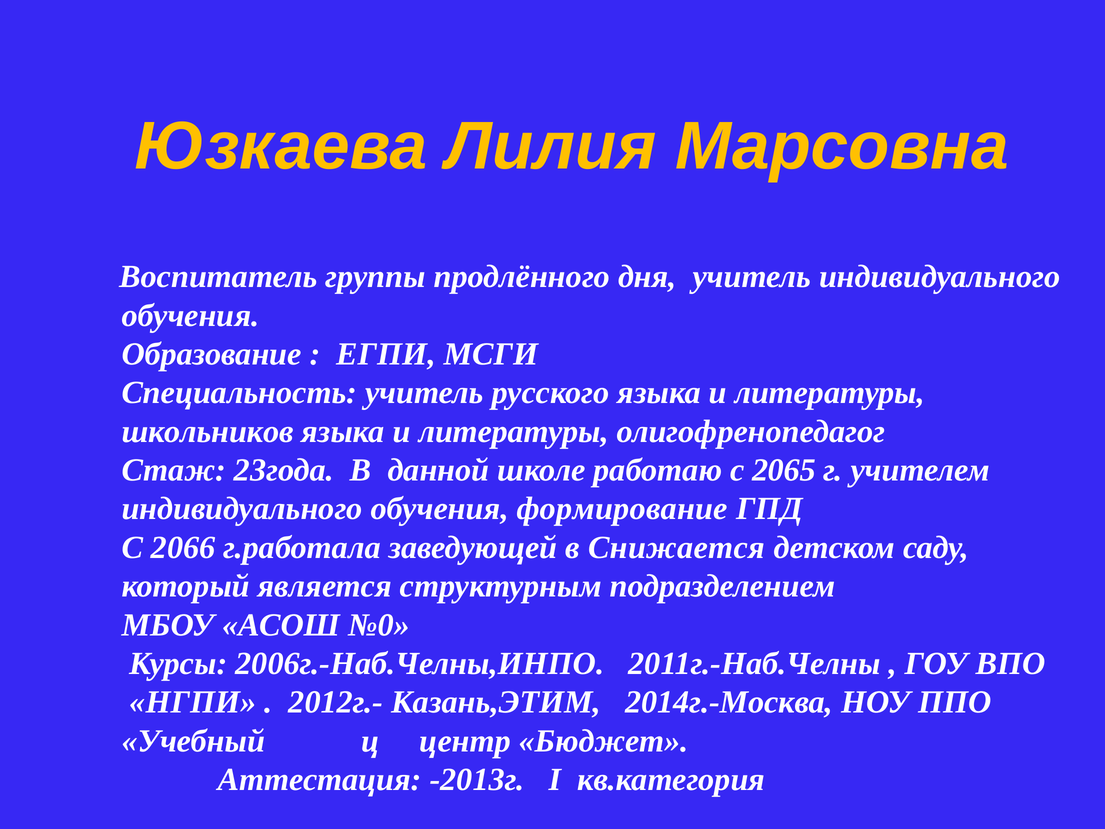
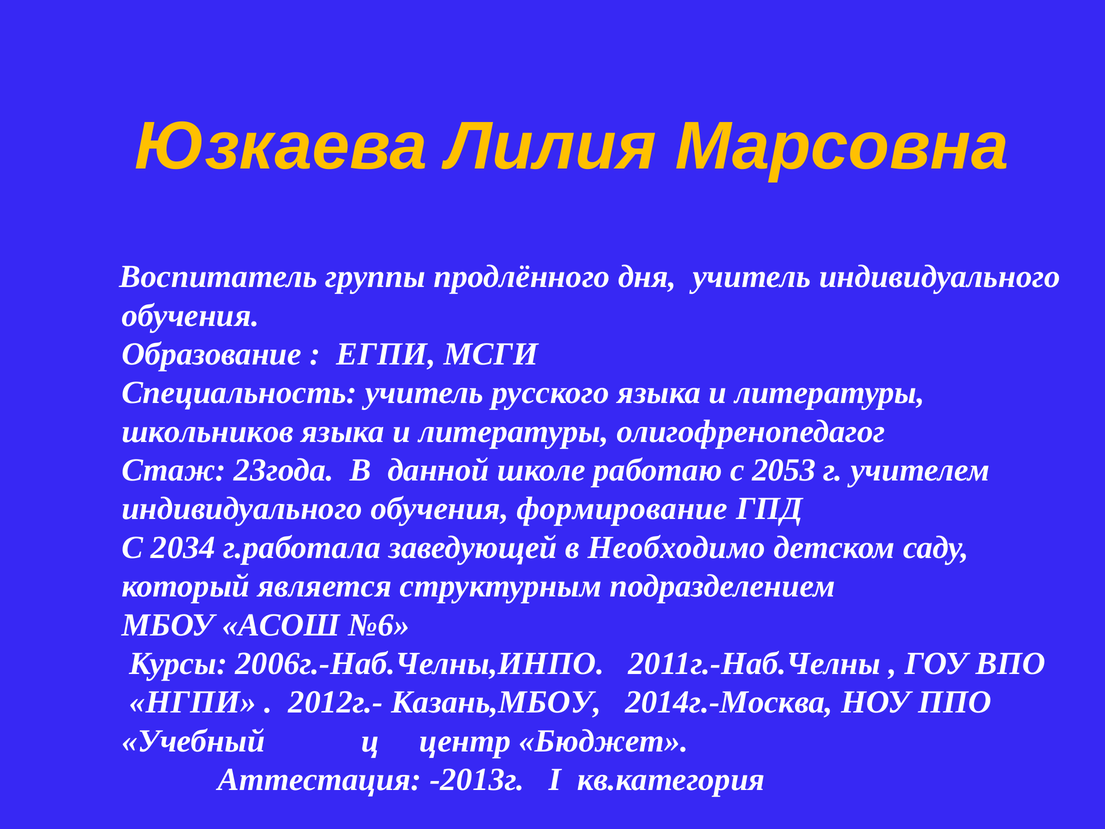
2065: 2065 -> 2053 (784, 470)
2066: 2066 -> 2034 (183, 547)
Снижается: Снижается -> Необходимо (677, 547)
№0: №0 -> №6 (379, 625)
Казань,ЭТИМ: Казань,ЭТИМ -> Казань,МБОУ (496, 702)
